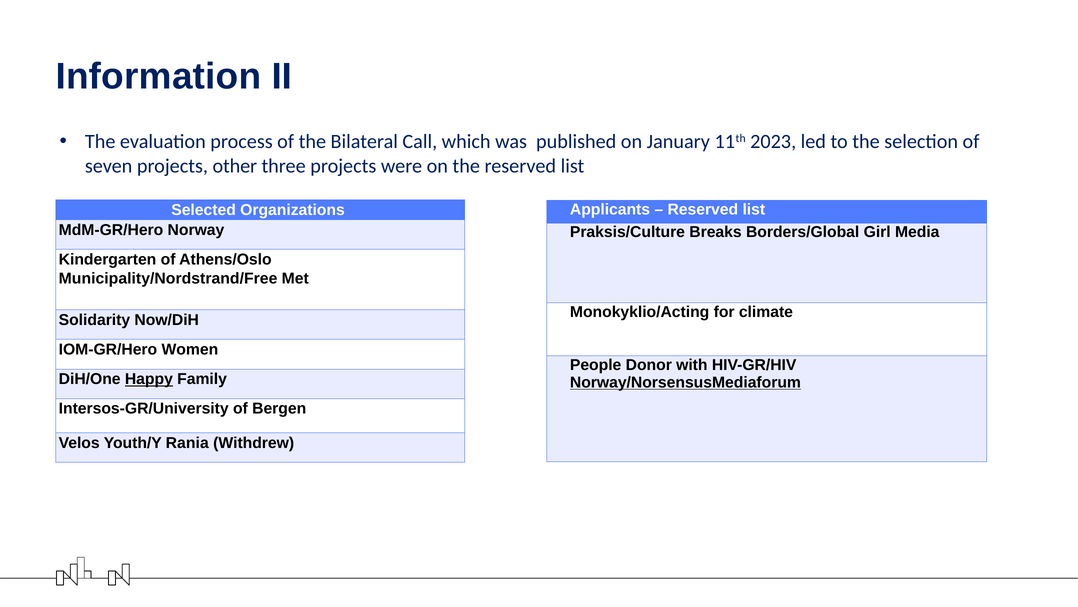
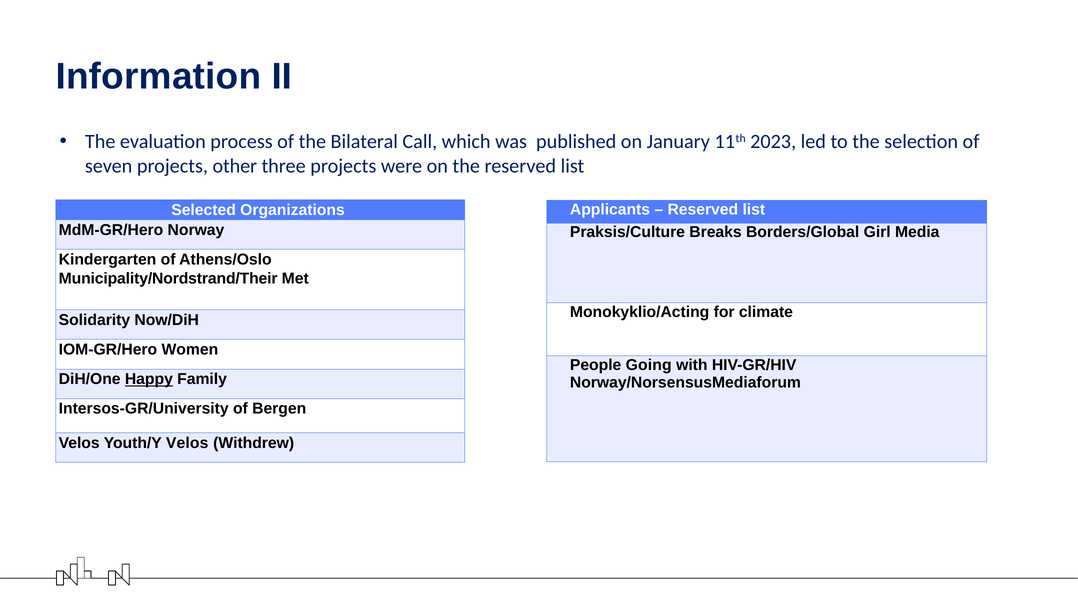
Municipality/Nordstrand/Free: Municipality/Nordstrand/Free -> Municipality/Nordstrand/Their (168, 278)
Donor: Donor -> Going (649, 365)
Norway/NorsensusMediaforum underline: present -> none (685, 382)
Youth/Y Rania: Rania -> Velos (187, 442)
